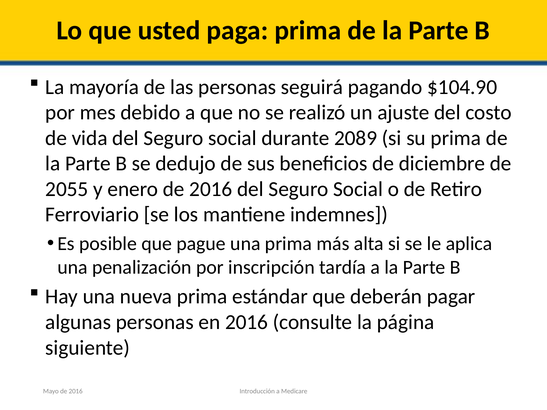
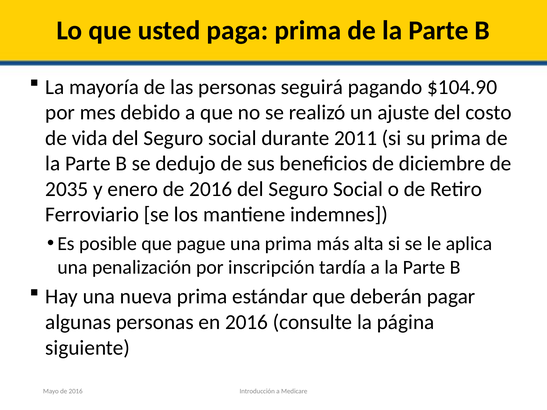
2089: 2089 -> 2011 (356, 138)
2055: 2055 -> 2035 (67, 189)
